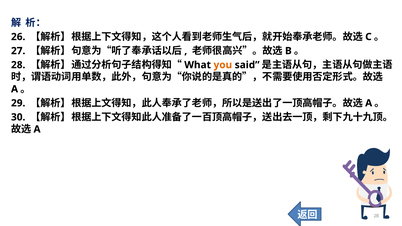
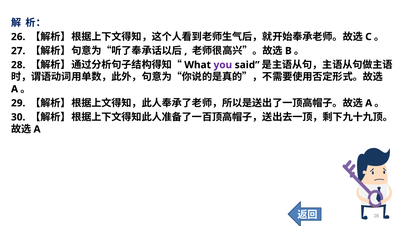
you colour: orange -> purple (223, 65)
